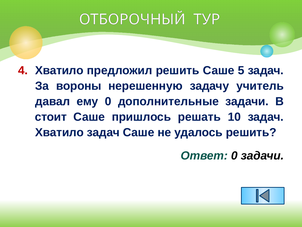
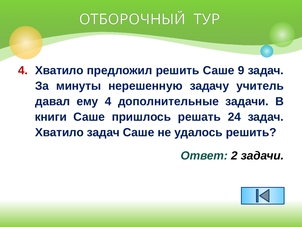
5: 5 -> 9 (241, 70)
вороны: вороны -> минуты (79, 86)
ему 0: 0 -> 4 (108, 101)
стоит: стоит -> книги (51, 117)
10: 10 -> 24 (234, 117)
Ответ 0: 0 -> 2 (234, 155)
